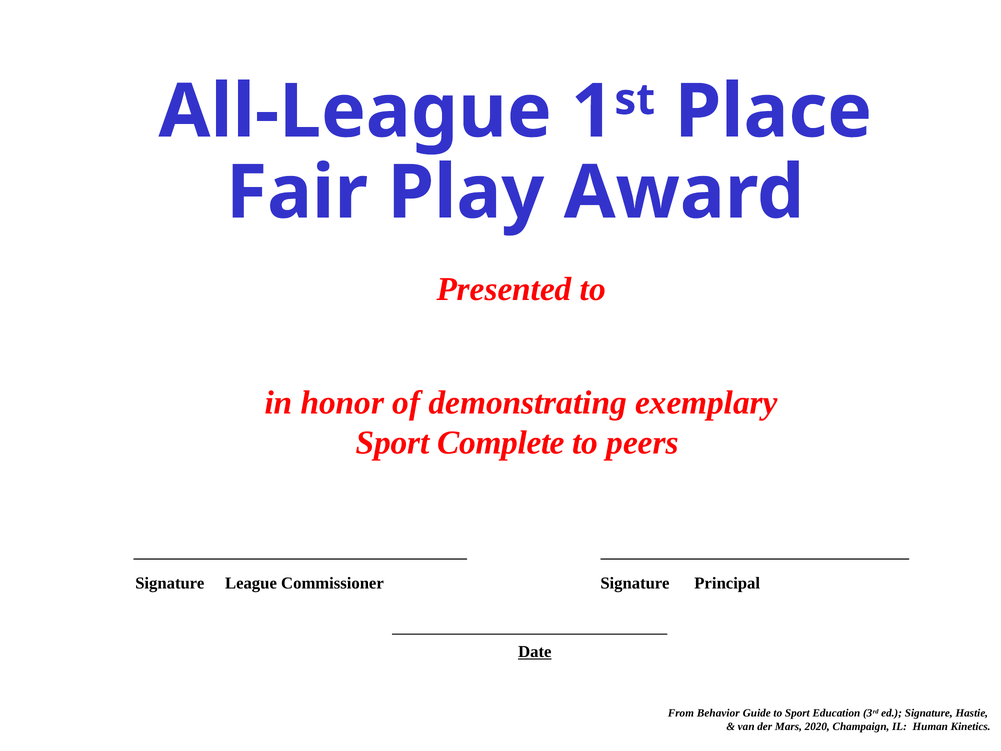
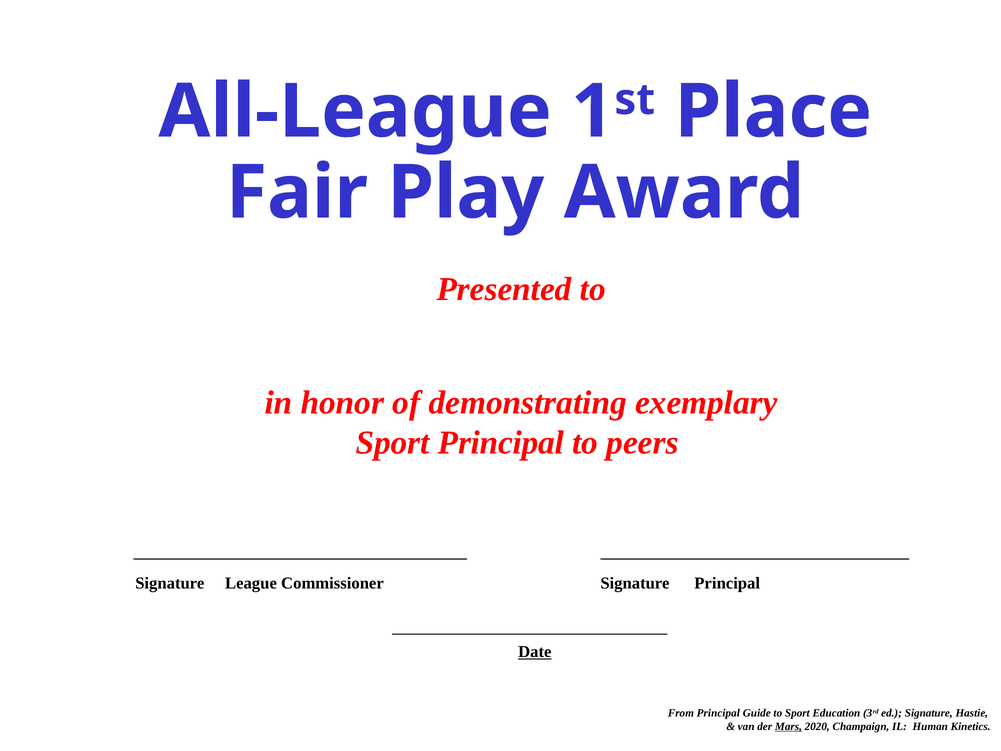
Sport Complete: Complete -> Principal (501, 443)
From Behavior: Behavior -> Principal (718, 713)
Mars underline: none -> present (788, 726)
